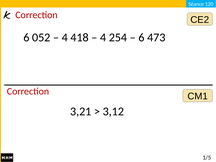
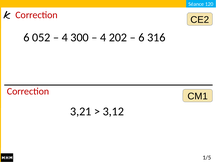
418: 418 -> 300 (80, 37)
254: 254 -> 202 (118, 37)
473: 473 -> 316 (156, 37)
